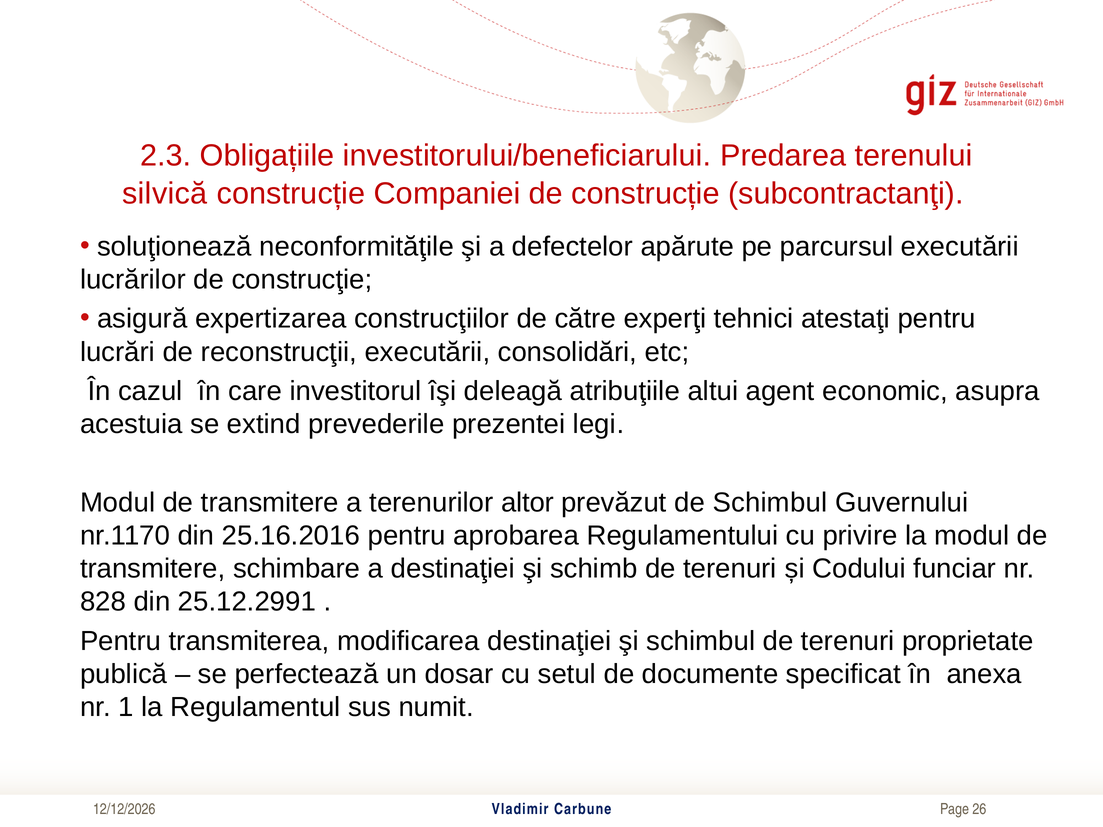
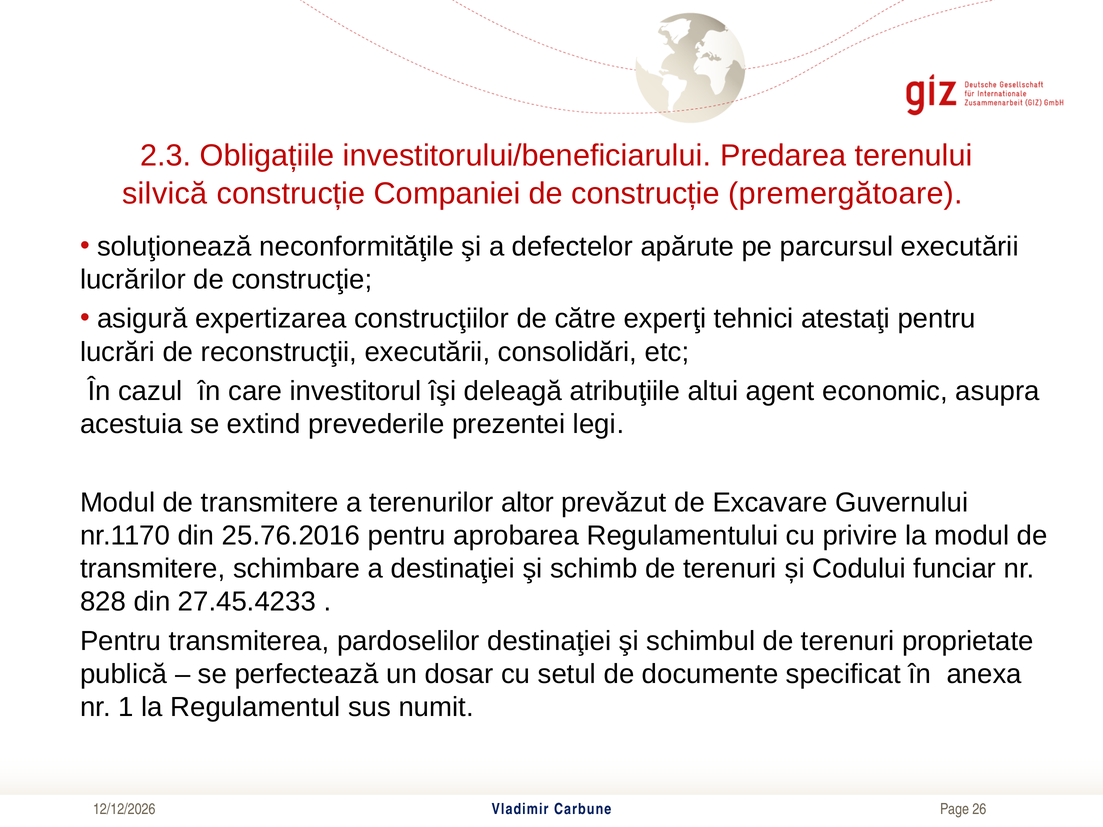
subcontractanţi: subcontractanţi -> premergătoare (846, 194)
de Schimbul: Schimbul -> Excavare (770, 503)
25.16.2016: 25.16.2016 -> 25.76.2016 (291, 536)
25.12.2991: 25.12.2991 -> 27.45.4233 (247, 602)
modificarea: modificarea -> pardoselilor (408, 641)
